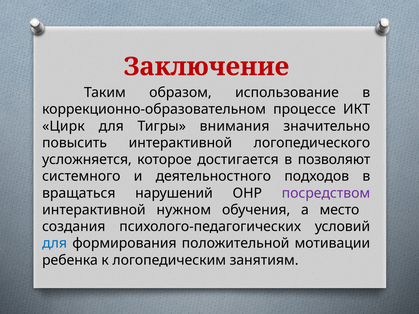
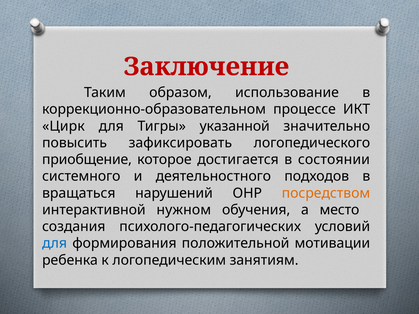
внимания: внимания -> указанной (235, 126)
повысить интерактивной: интерактивной -> зафиксировать (180, 143)
усложняется: усложняется -> приобщение (87, 160)
позволяют: позволяют -> состоянии (334, 160)
посредством colour: purple -> orange (326, 193)
